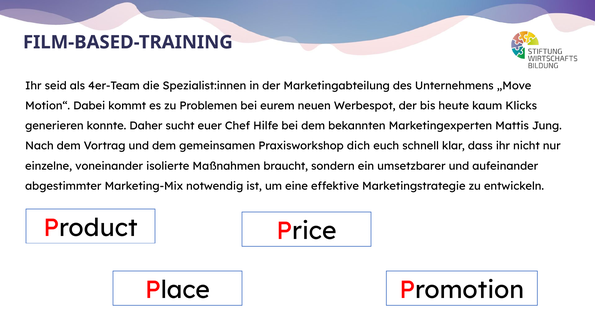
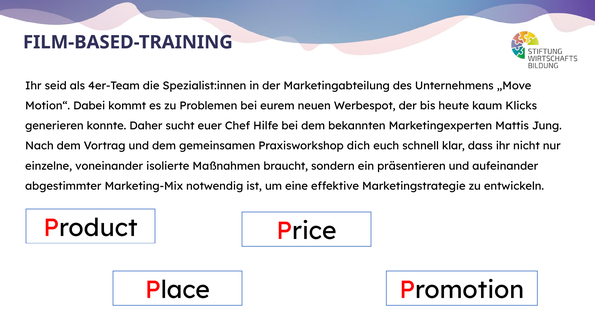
umsetzbarer: umsetzbarer -> präsentieren (411, 166)
